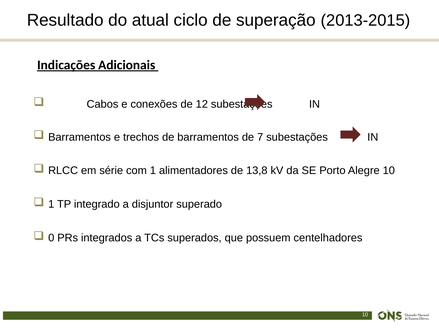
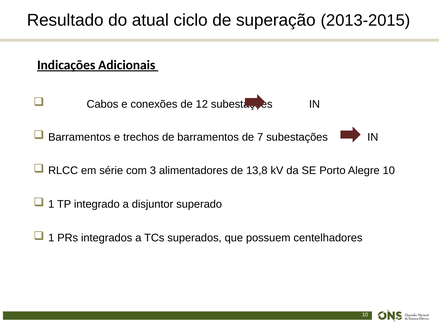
com 1: 1 -> 3 (153, 171)
0: 0 -> 1 (51, 238)
